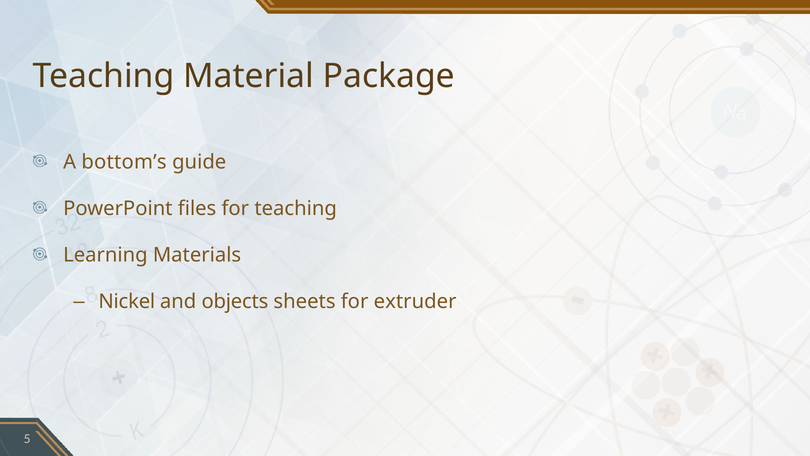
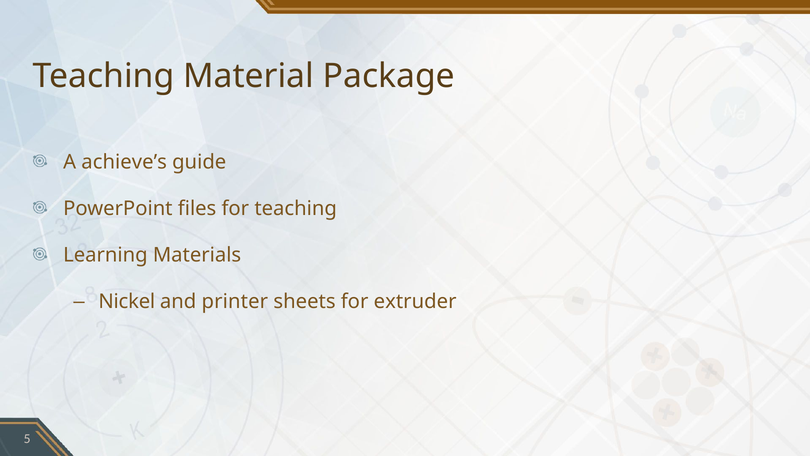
bottom’s: bottom’s -> achieve’s (124, 162)
objects: objects -> printer (235, 301)
